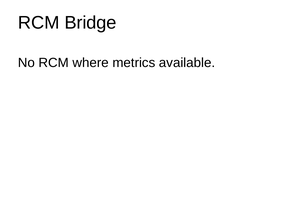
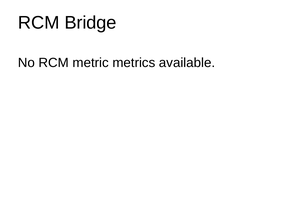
where: where -> metric (91, 63)
